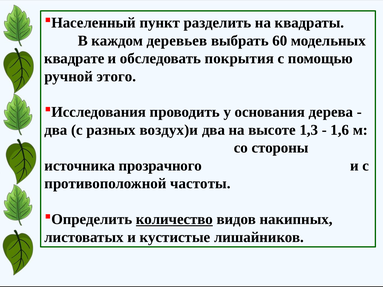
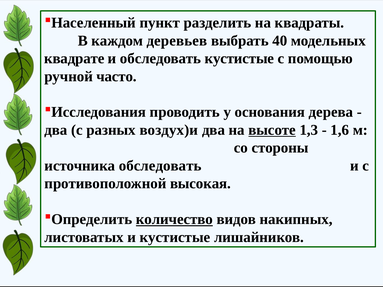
60: 60 -> 40 (280, 41)
обследовать покрытия: покрытия -> кустистые (239, 59)
этого: этого -> часто (117, 76)
высоте underline: none -> present (272, 130)
источника прозрачного: прозрачного -> обследовать (160, 166)
частоты: частоты -> высокая (200, 184)
